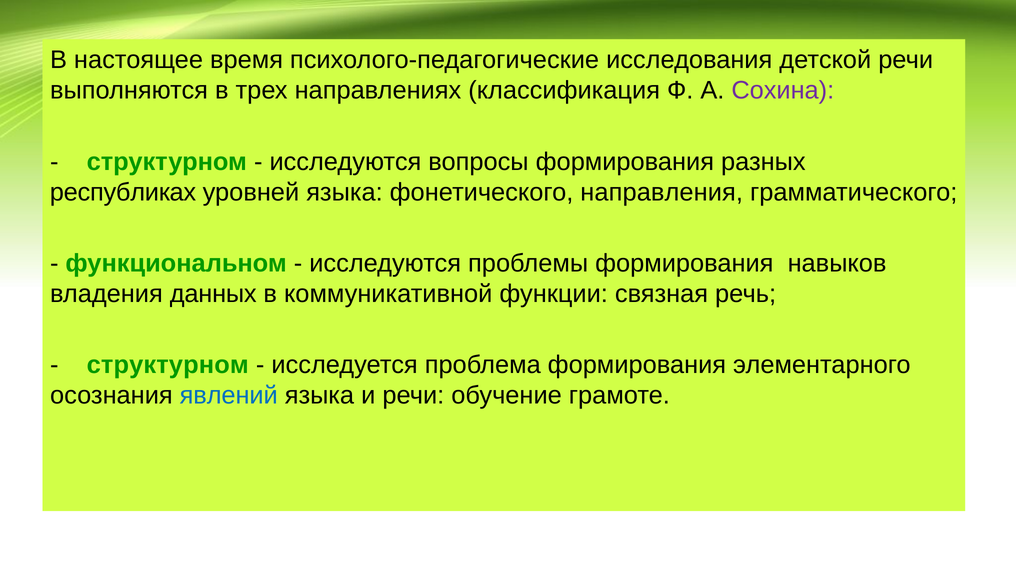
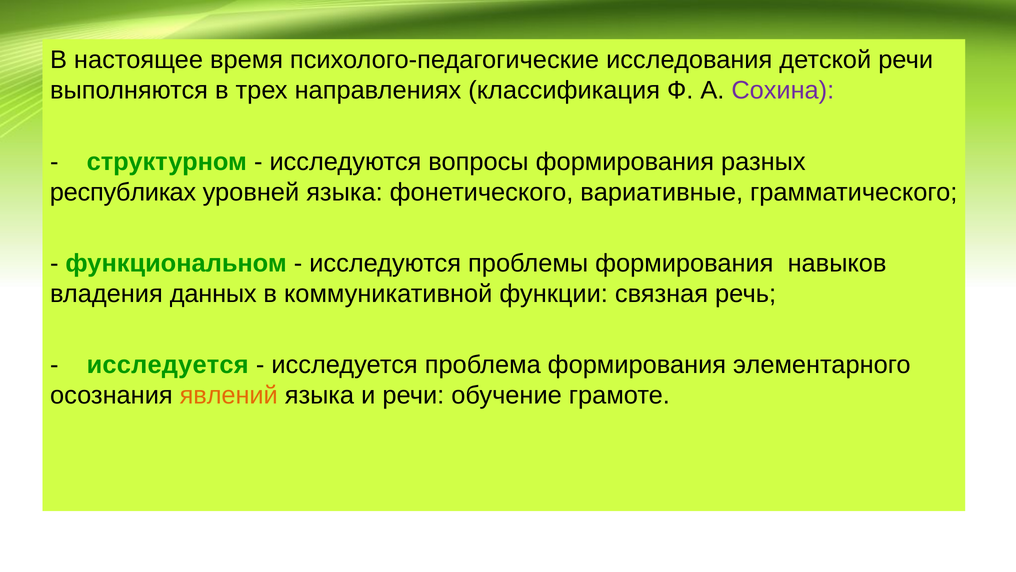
направления: направления -> вариативные (662, 192)
структурном: структурном -> исследуется (168, 365)
явлений colour: blue -> orange (229, 395)
